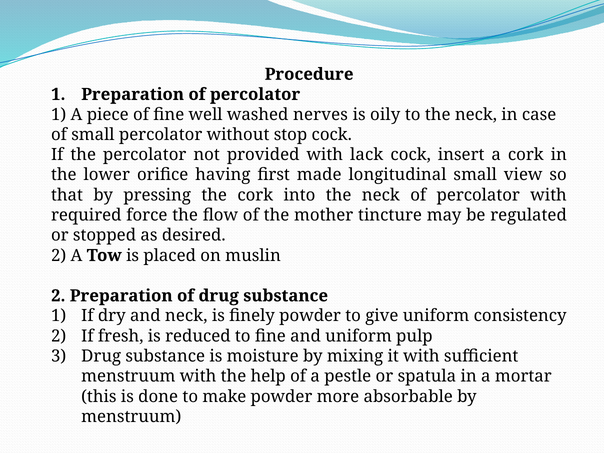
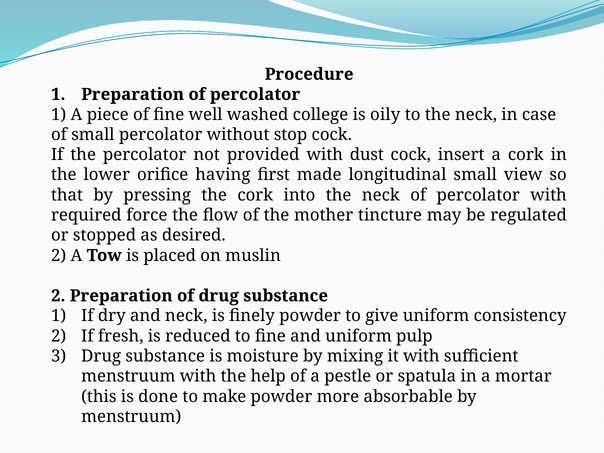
nerves: nerves -> college (321, 115)
lack: lack -> dust (367, 155)
